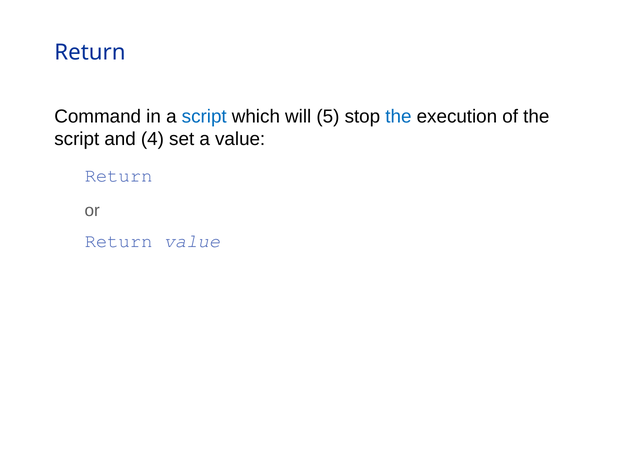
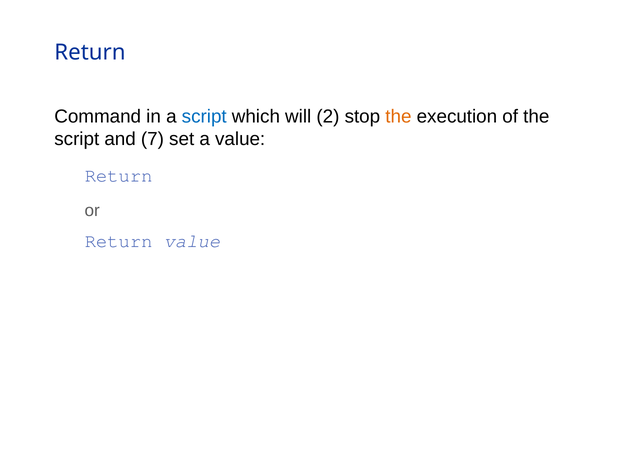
5: 5 -> 2 (328, 117)
the colour: blue -> orange (398, 117)
4: 4 -> 7 (152, 139)
